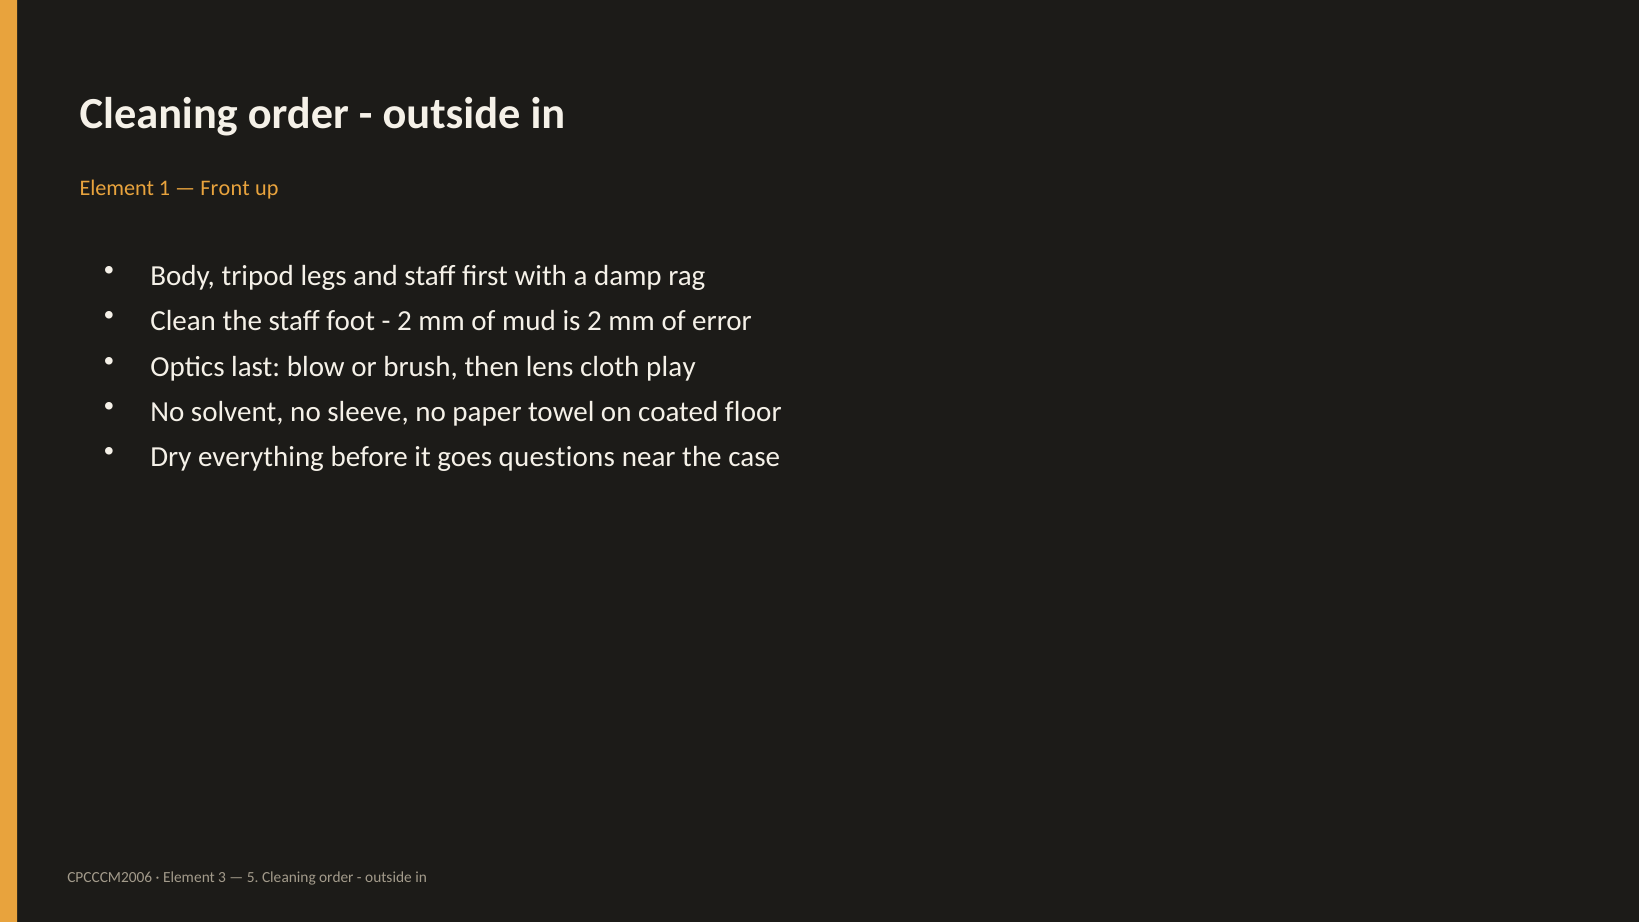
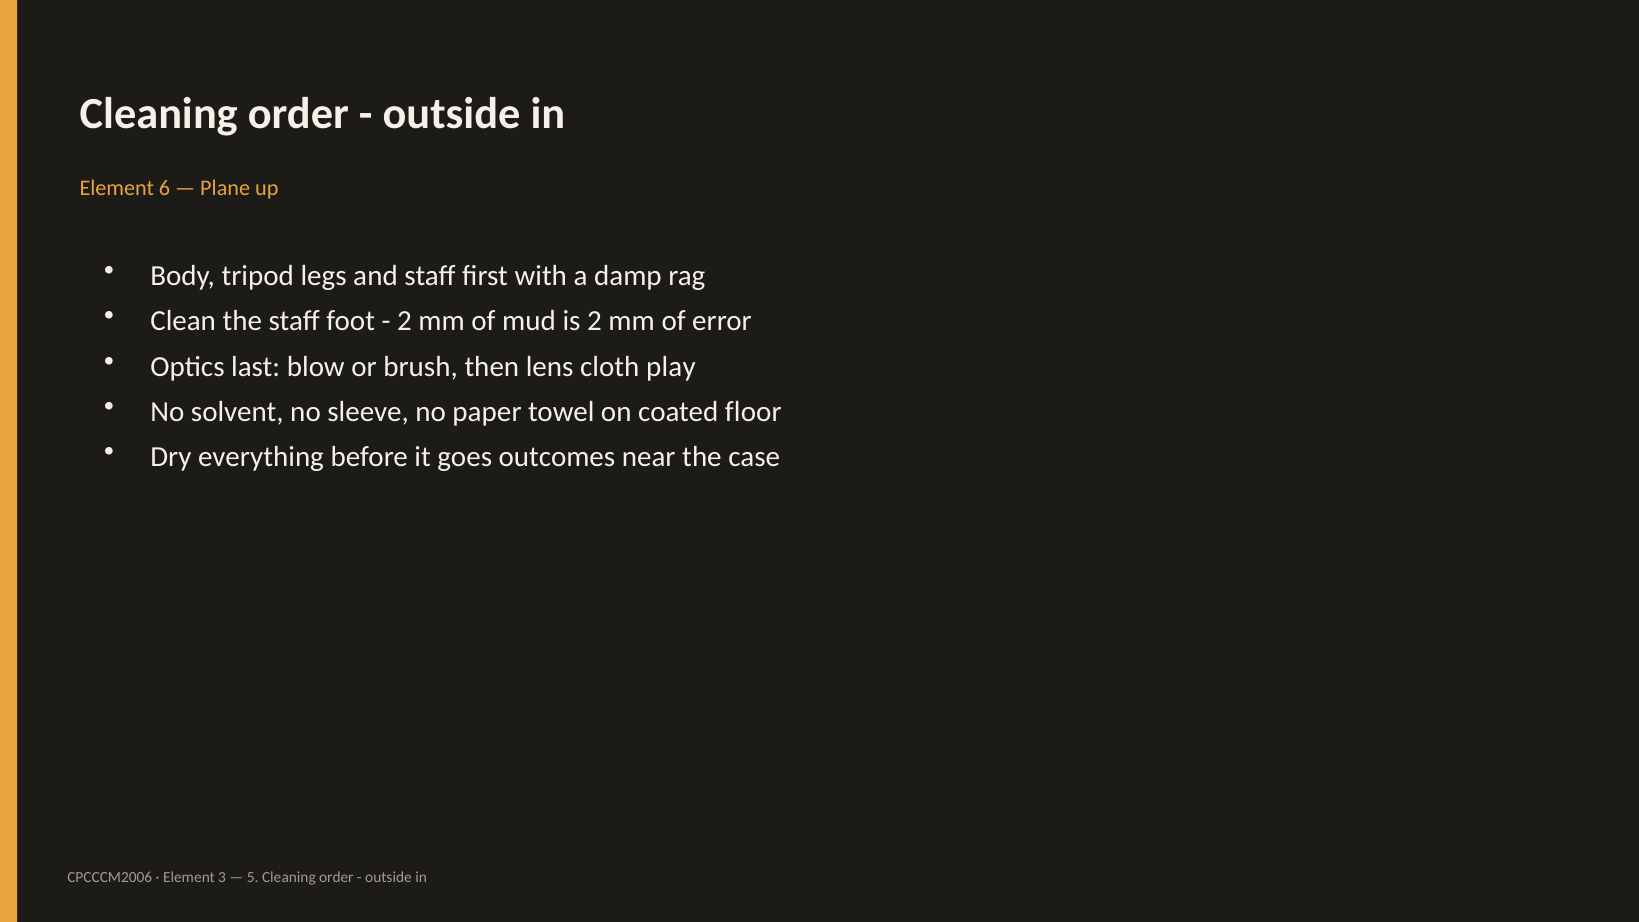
1: 1 -> 6 (165, 188)
Front: Front -> Plane (225, 188)
questions: questions -> outcomes (557, 457)
